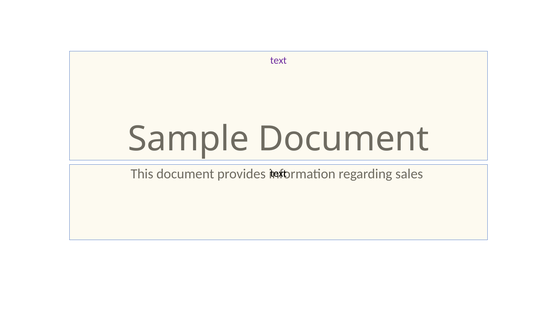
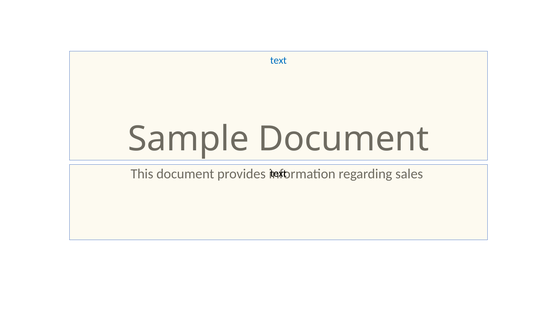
text colour: purple -> blue (278, 60)
